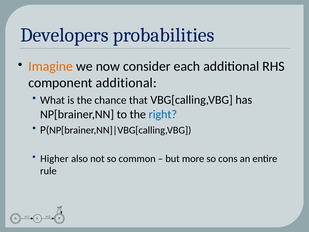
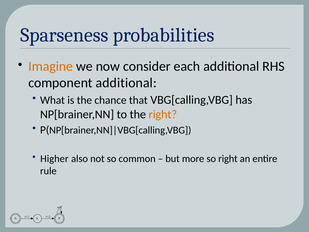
Developers: Developers -> Sparseness (64, 35)
right colour: blue -> orange (163, 114)
so cons: cons -> right (228, 158)
